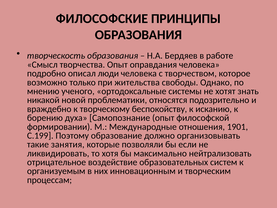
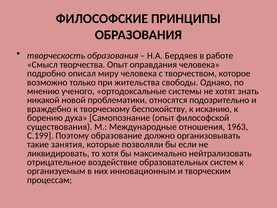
люди: люди -> миру (108, 73)
формировании: формировании -> существования (60, 127)
1901: 1901 -> 1963 (237, 127)
